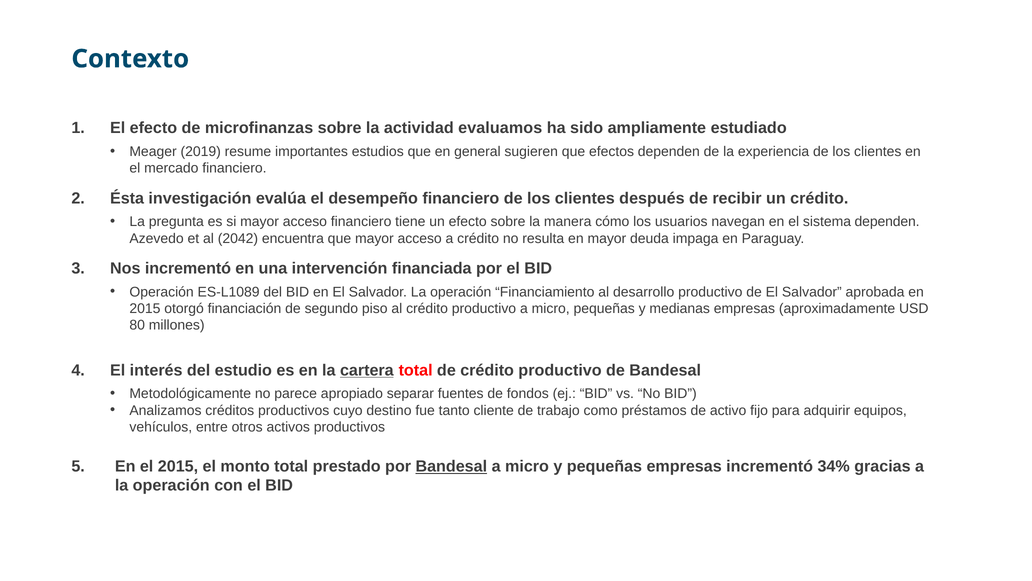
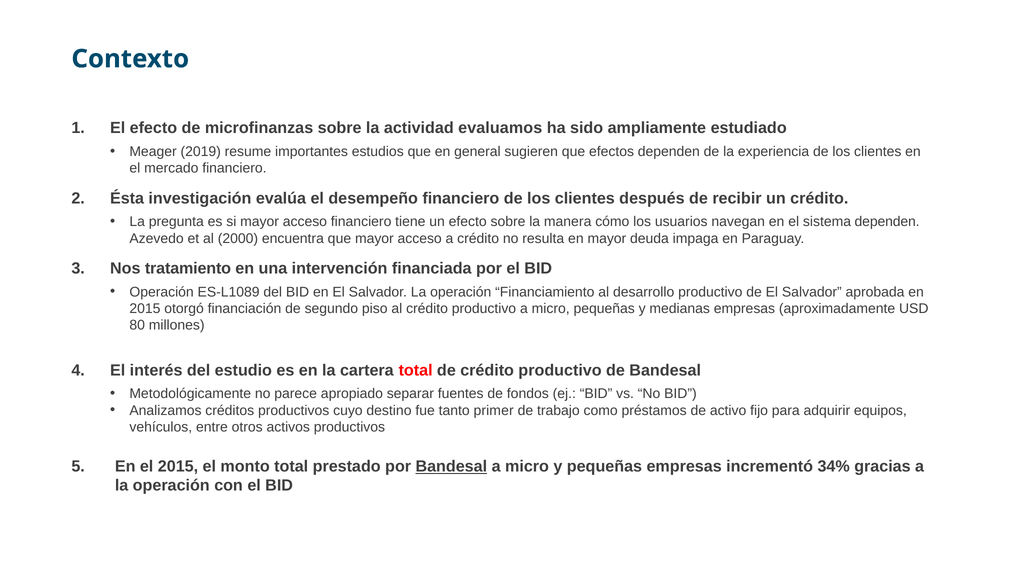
2042: 2042 -> 2000 (238, 238)
Nos incrementó: incrementó -> tratamiento (188, 268)
cartera underline: present -> none (367, 370)
cliente: cliente -> primer (494, 410)
